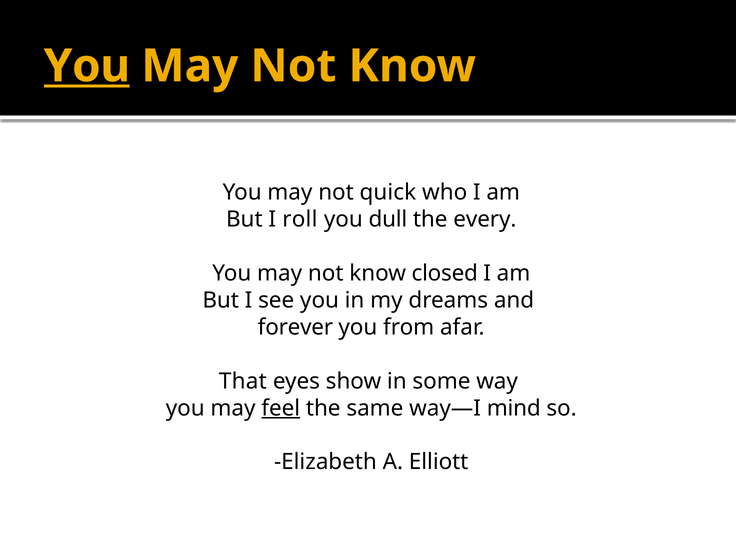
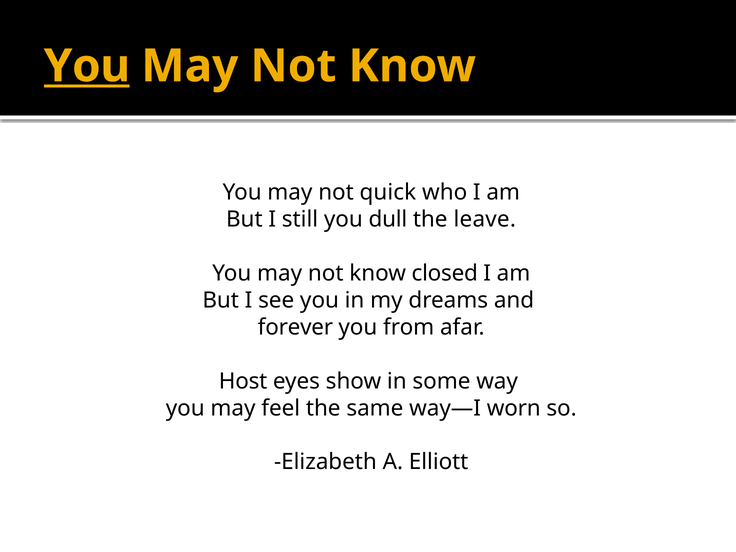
roll: roll -> still (300, 219)
every: every -> leave (485, 219)
That: That -> Host (243, 381)
feel underline: present -> none (281, 408)
mind: mind -> worn (514, 408)
